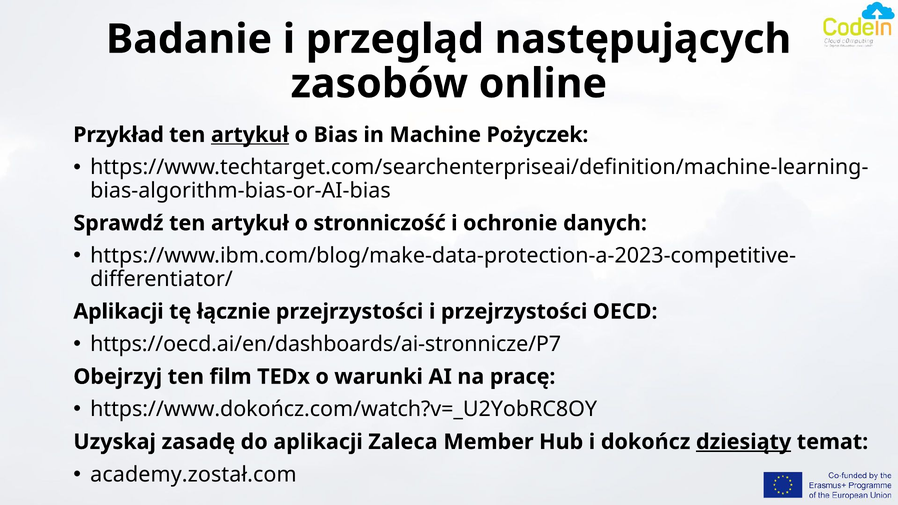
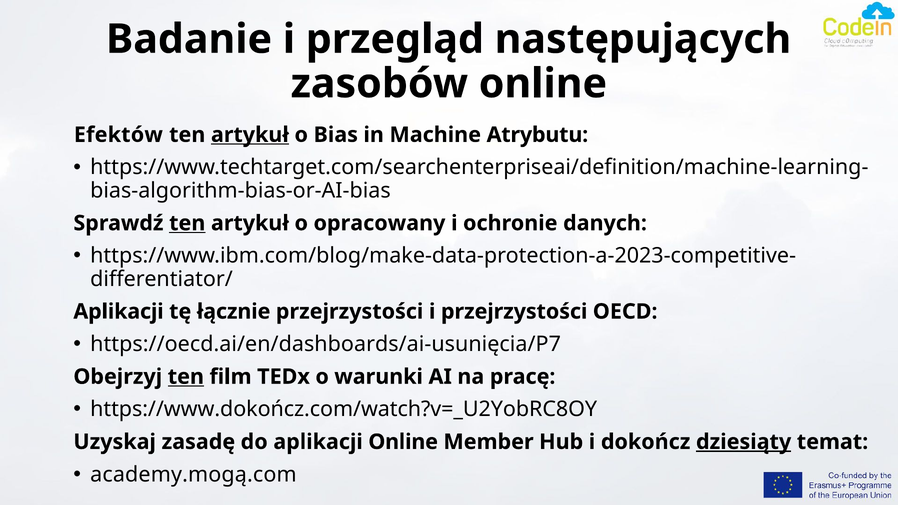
Przykład: Przykład -> Efektów (118, 135)
Pożyczek: Pożyczek -> Atrybutu (537, 135)
ten underline: none -> present (187, 223)
stronniczość: stronniczość -> opracowany (379, 223)
https://oecd.ai/en/dashboards/ai-stronnicze/P7: https://oecd.ai/en/dashboards/ai-stronnicze/P7 -> https://oecd.ai/en/dashboards/ai-usunięcia/P7 (326, 344)
ten underline: none -> present (186, 377)
aplikacji Zaleca: Zaleca -> Online (403, 442)
academy.został.com: academy.został.com -> academy.mogą.com (193, 475)
